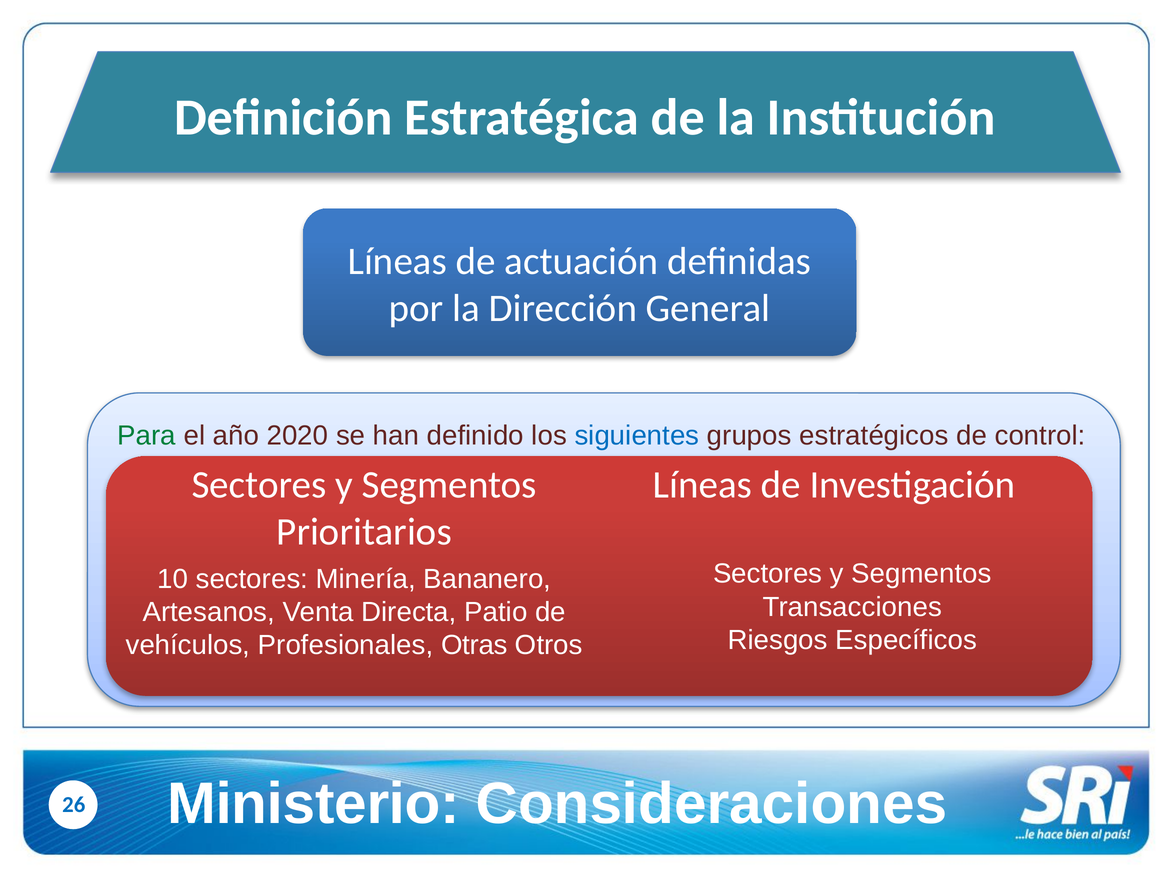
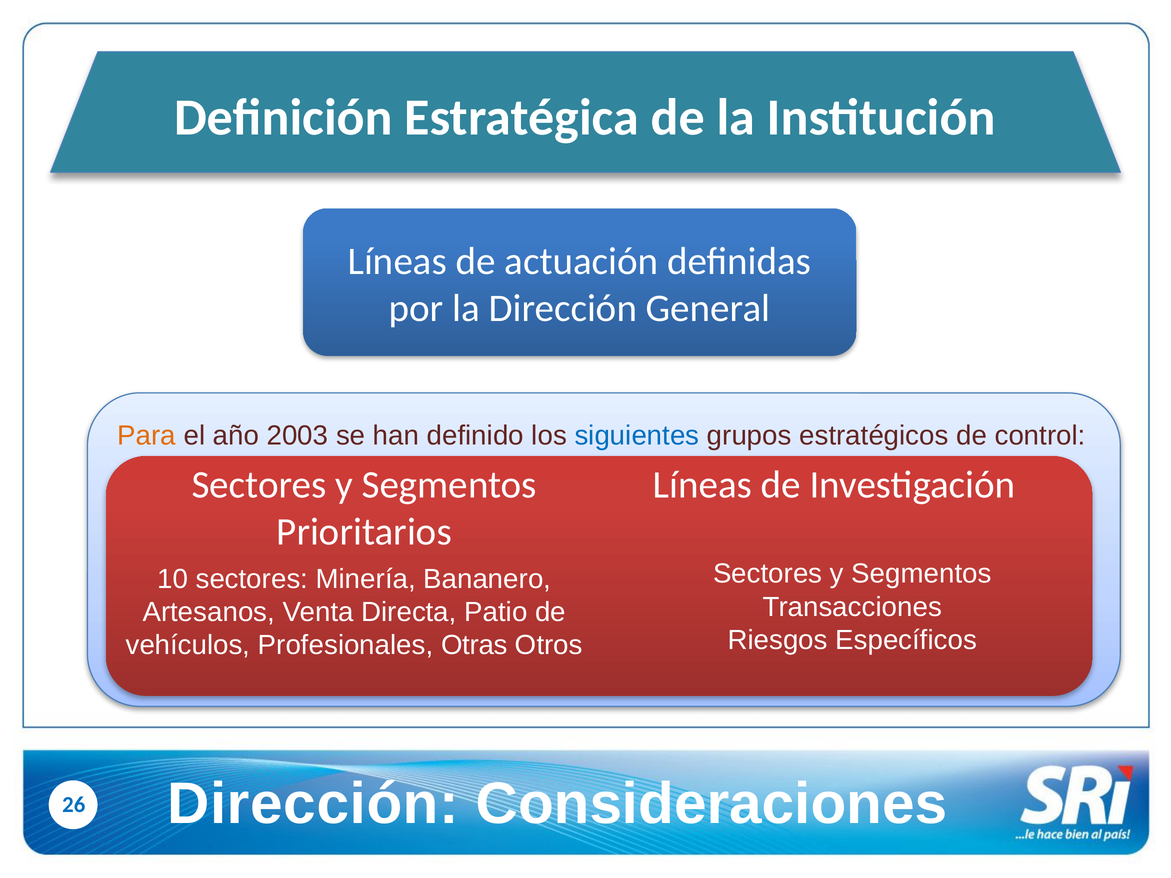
Para colour: green -> orange (147, 436)
2020: 2020 -> 2003 (297, 436)
26 Ministerio: Ministerio -> Dirección (313, 804)
